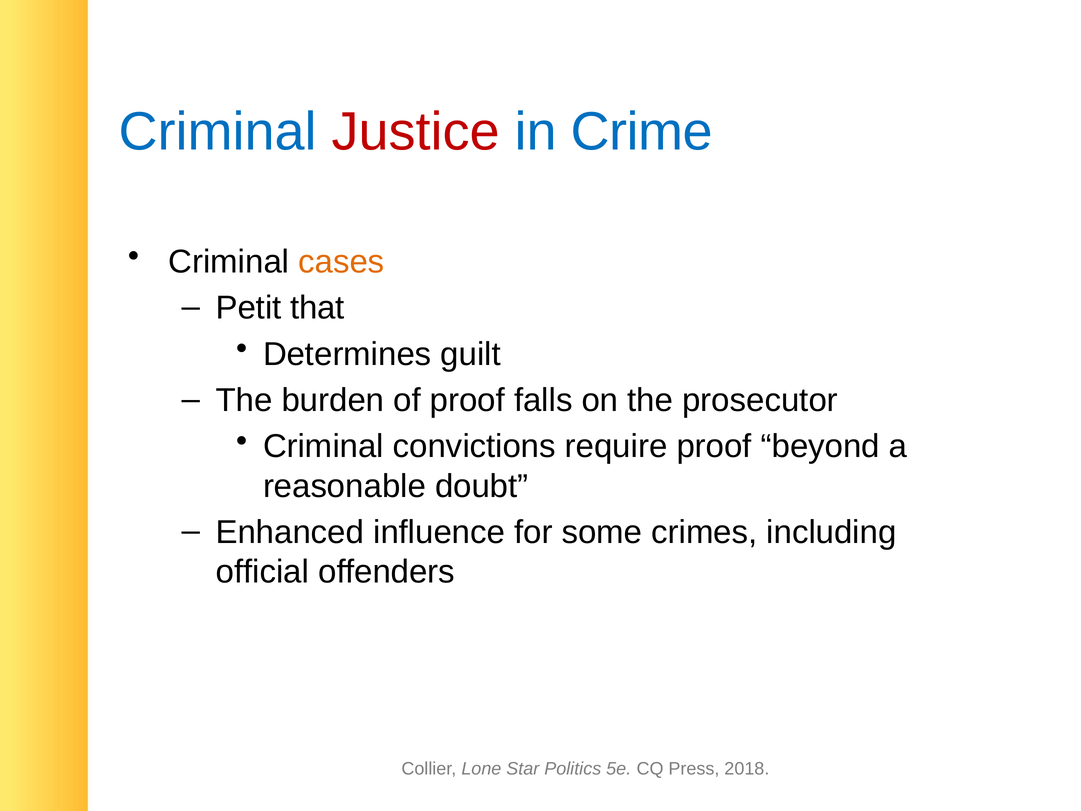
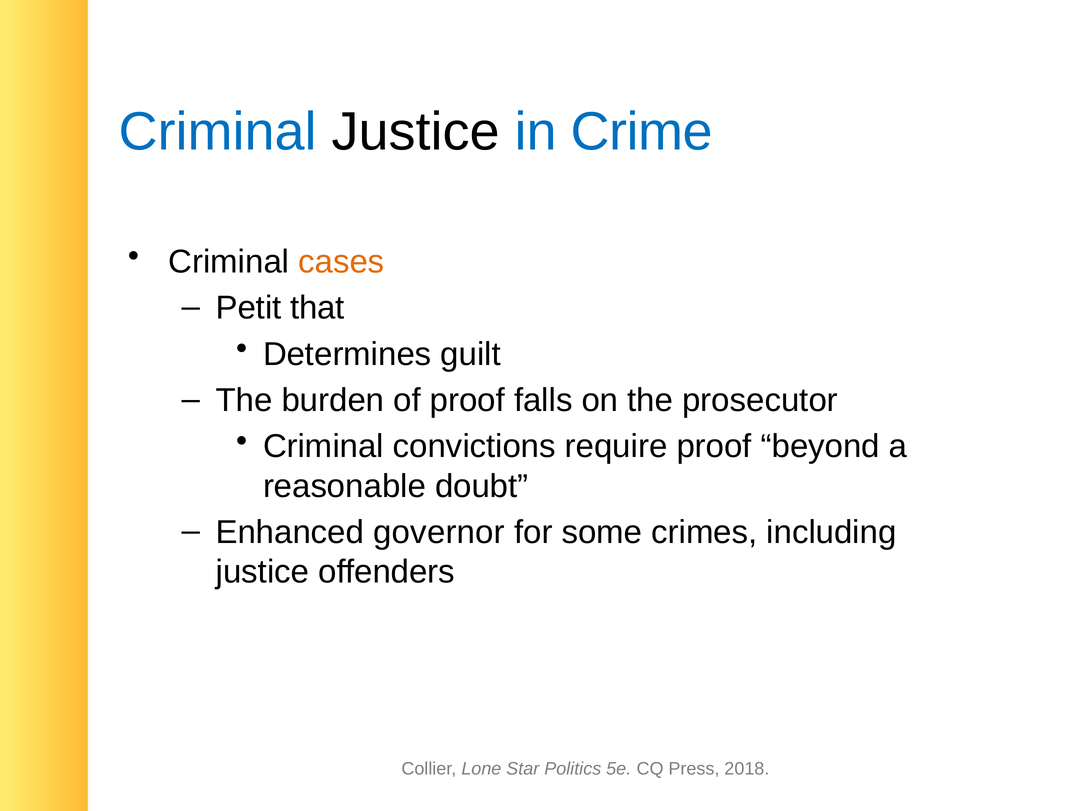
Justice colour: red -> black (416, 132)
influence: influence -> governor (439, 532)
official: official -> justice (262, 572)
